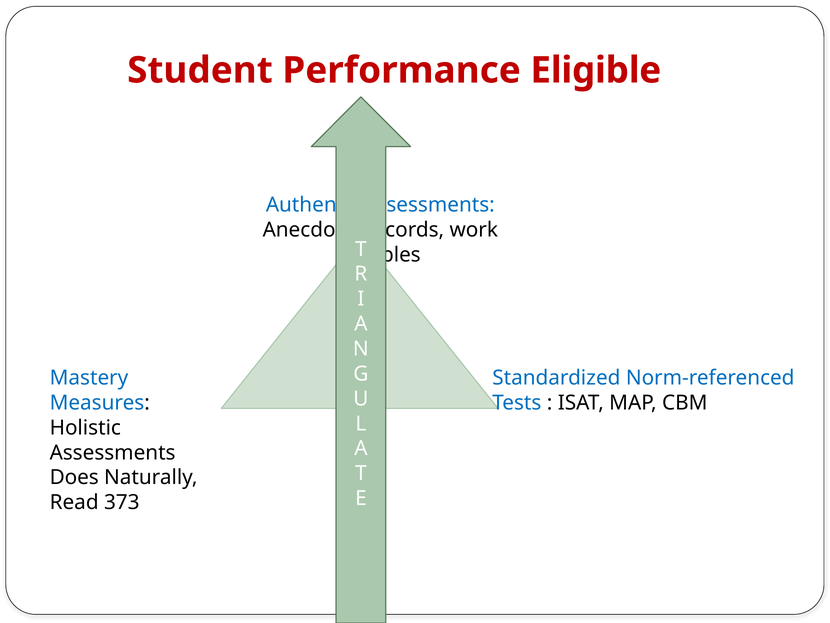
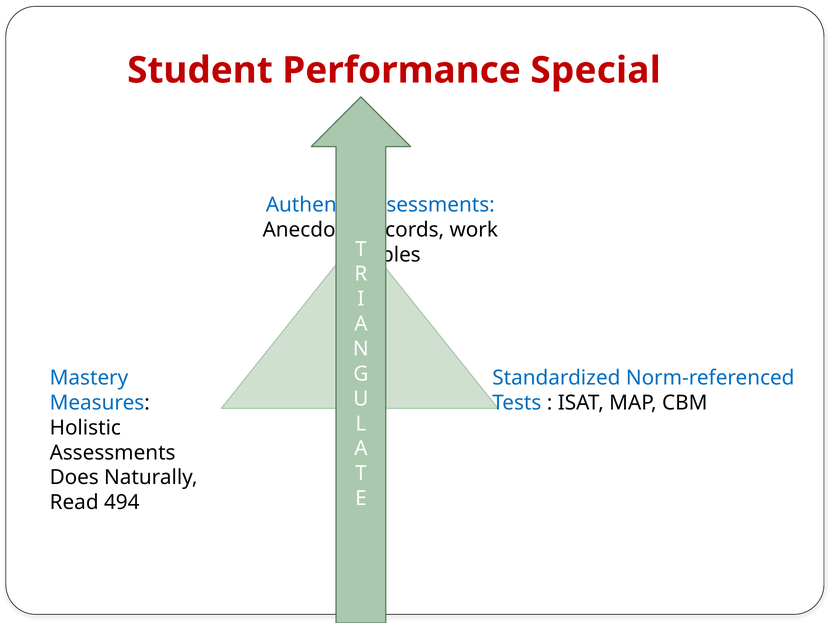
Eligible: Eligible -> Special (596, 70)
373: 373 -> 494 (122, 502)
